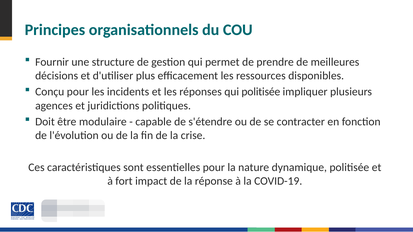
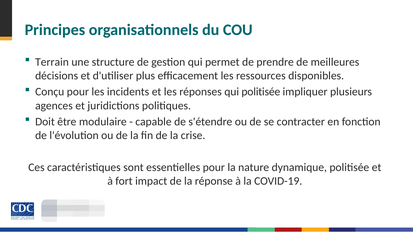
Fournir: Fournir -> Terrain (52, 62)
